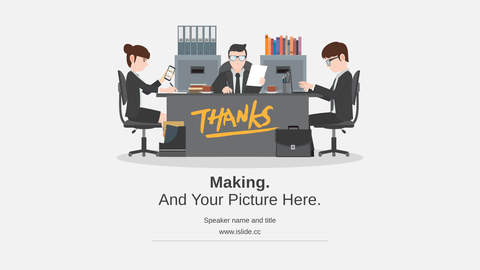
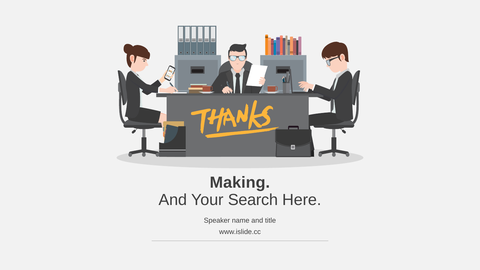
Picture: Picture -> Search (253, 200)
